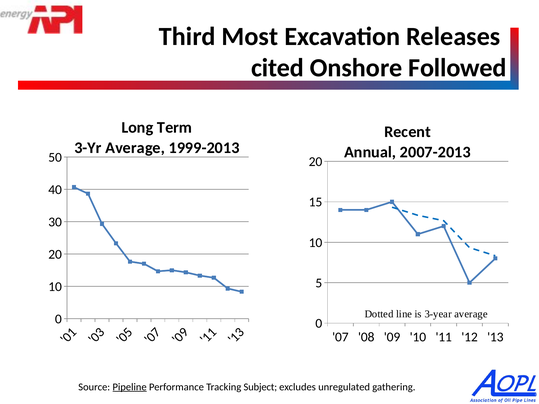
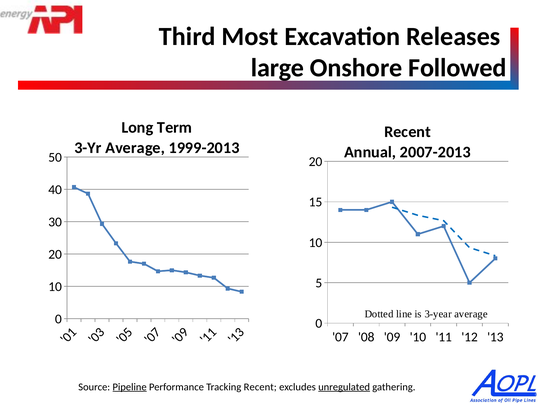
cited: cited -> large (278, 68)
Tracking Subject: Subject -> Recent (260, 387)
unregulated underline: none -> present (344, 387)
